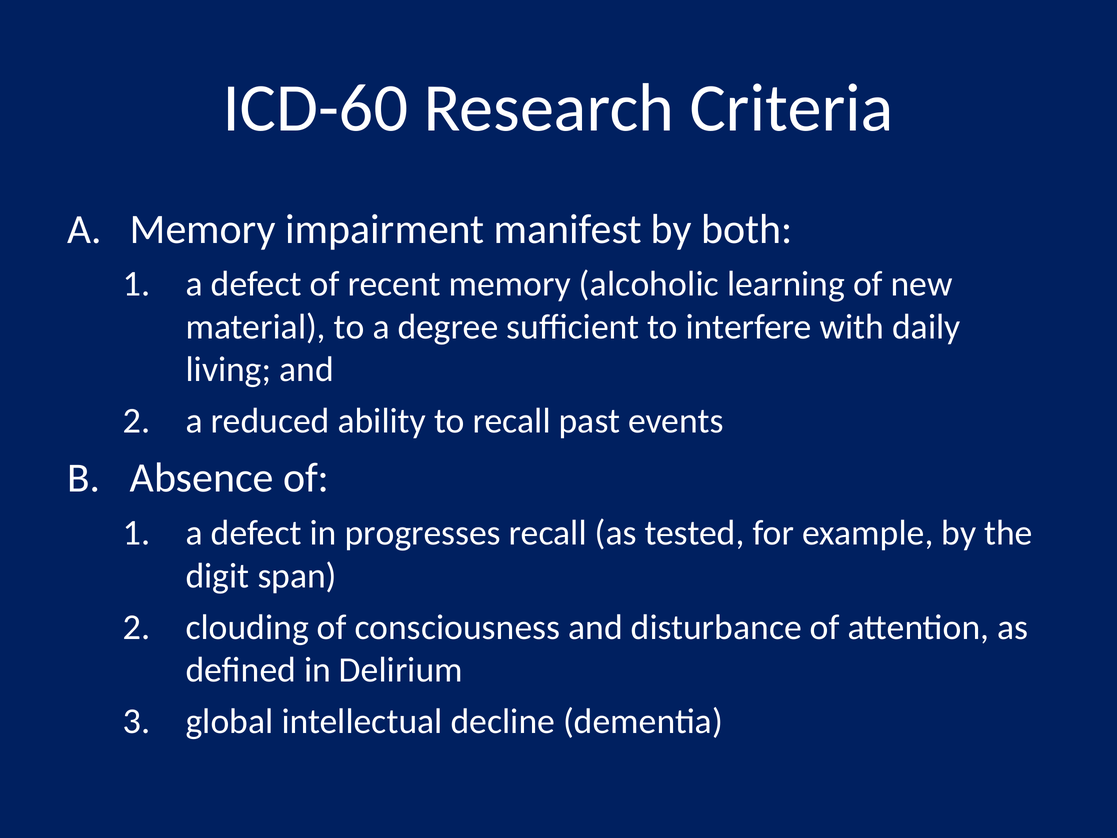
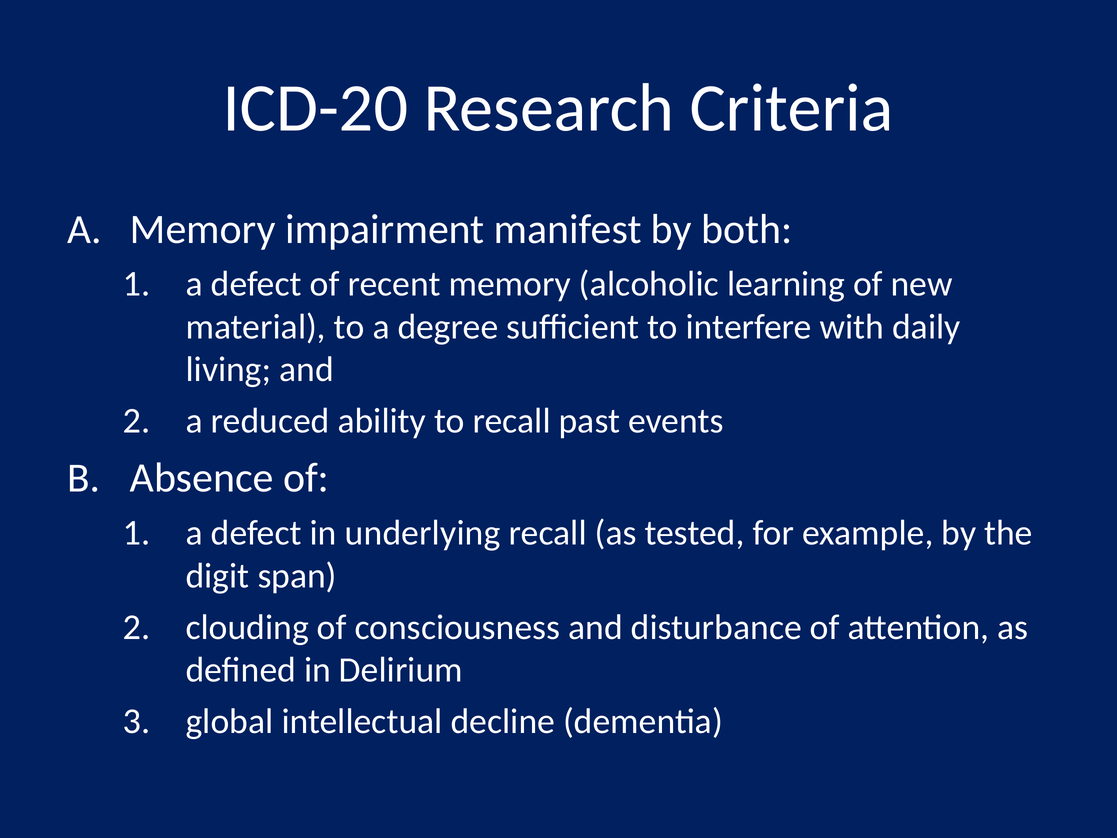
ICD-60: ICD-60 -> ICD-20 (315, 108)
progresses: progresses -> underlying (423, 533)
